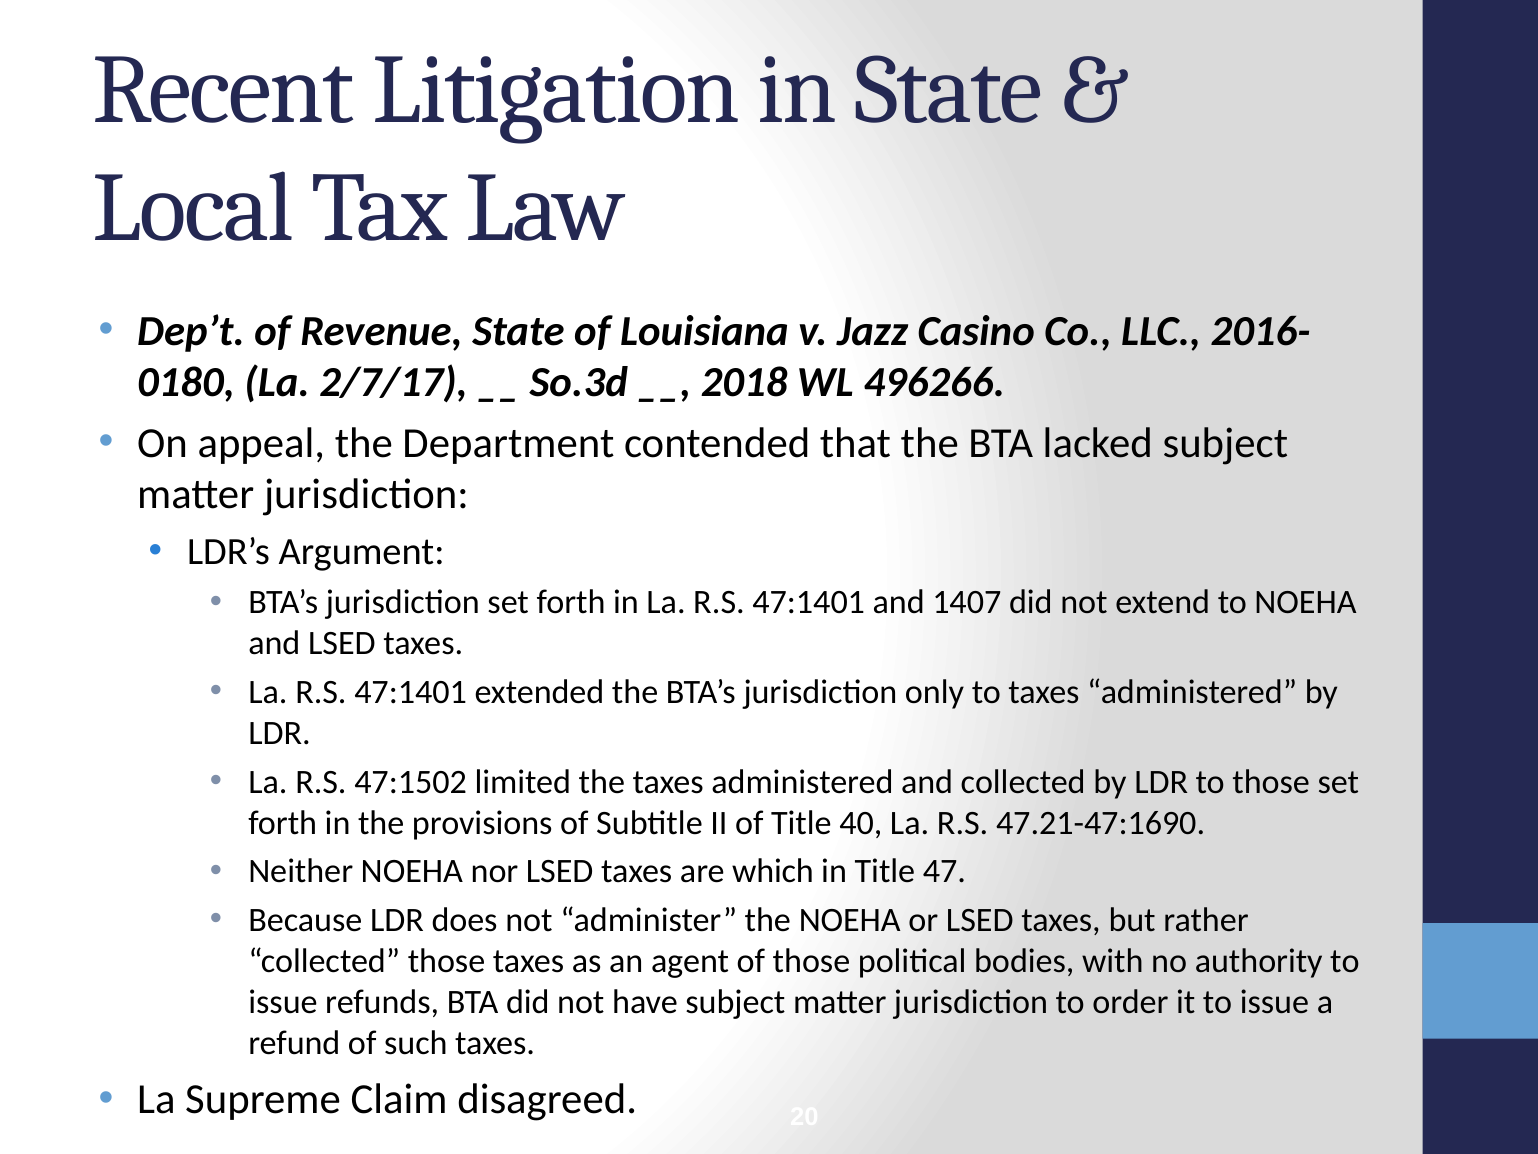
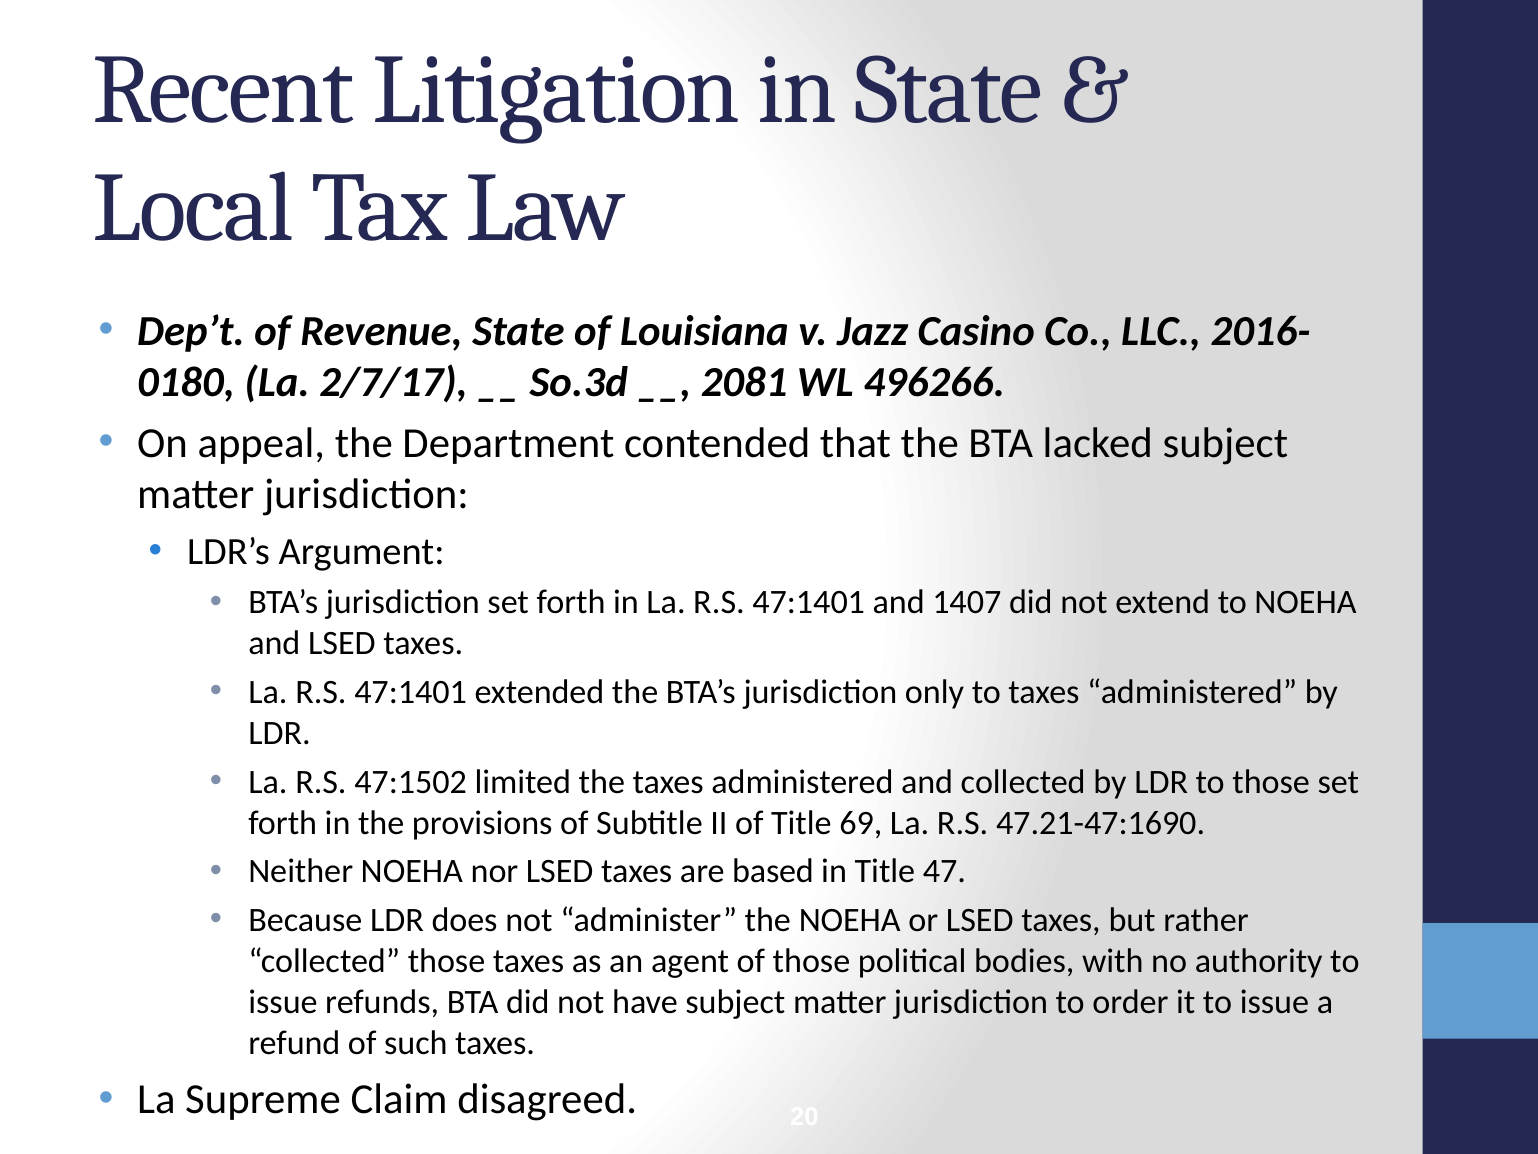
2018: 2018 -> 2081 (744, 382)
40: 40 -> 69 (861, 823)
which: which -> based (773, 871)
